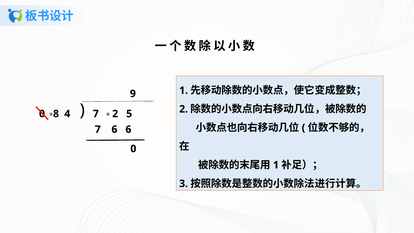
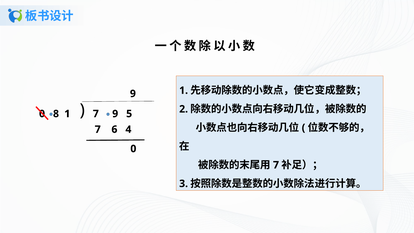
8 4: 4 -> 1 (67, 114)
7 2: 2 -> 9 (115, 114)
6 6: 6 -> 4 (128, 129)
1: 1 -> 7 (276, 165)
